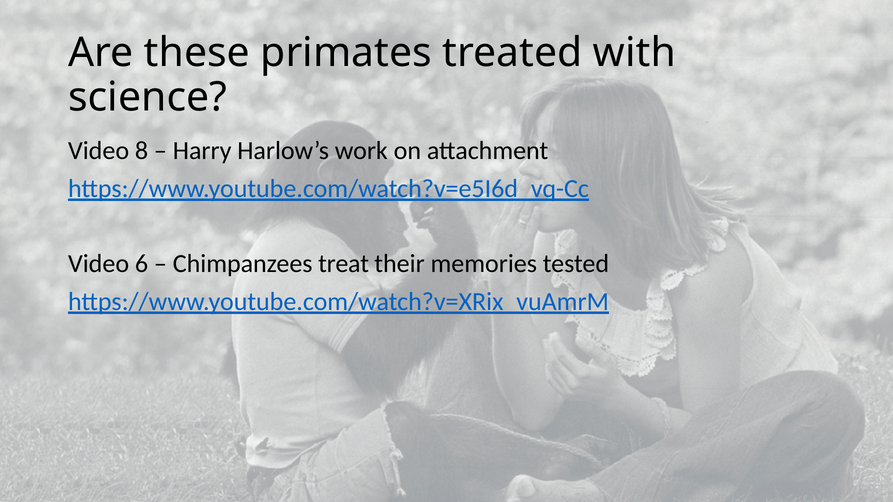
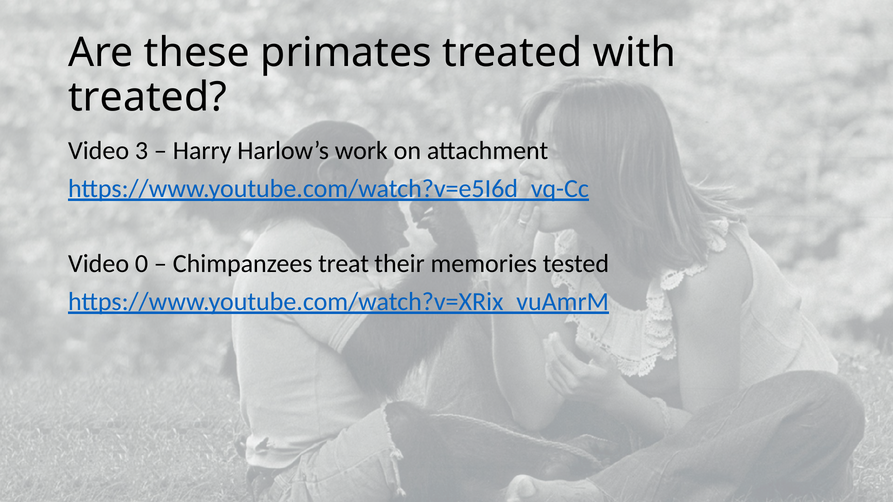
science: science -> treated (148, 97)
8: 8 -> 3 (141, 151)
6: 6 -> 0 (141, 264)
